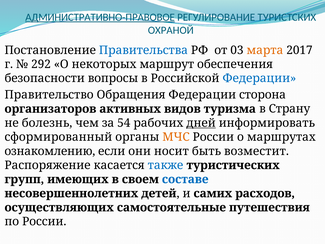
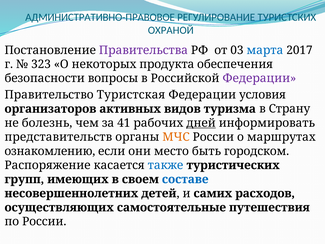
АДМИНИСТРАТИВНО-ПРАВОВОЕ underline: present -> none (100, 17)
Правительства colour: blue -> purple (143, 50)
марта colour: orange -> blue (265, 50)
292: 292 -> 323 (41, 64)
маршрут: маршрут -> продукта (167, 64)
Федерации colour: blue -> purple (259, 78)
Обращения: Обращения -> Туристская (131, 95)
сторона: сторона -> условия (263, 95)
54: 54 -> 41 (124, 123)
сформированный: сформированный -> представительств (58, 137)
носит: носит -> место (171, 151)
возместит: возместит -> городском (257, 151)
